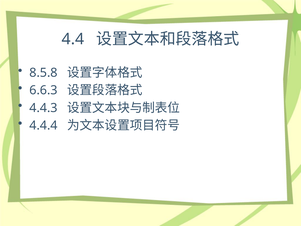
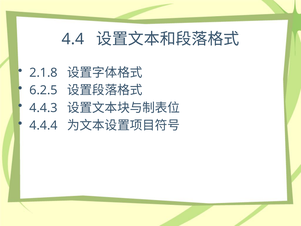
8.5.8: 8.5.8 -> 2.1.8 (43, 73)
6.6.3: 6.6.3 -> 6.2.5 (43, 90)
